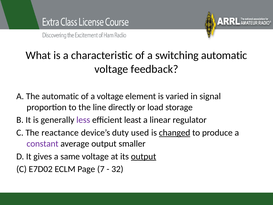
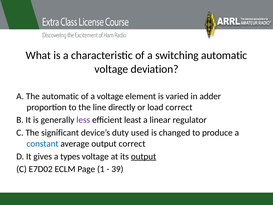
feedback: feedback -> deviation (155, 69)
signal: signal -> adder (210, 96)
load storage: storage -> correct (179, 107)
reactance: reactance -> significant (60, 133)
changed underline: present -> none (175, 133)
constant colour: purple -> blue (43, 143)
output smaller: smaller -> correct (132, 143)
same: same -> types (70, 156)
7: 7 -> 1 (101, 169)
32: 32 -> 39 (117, 169)
